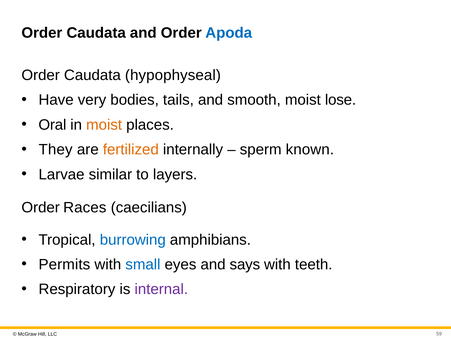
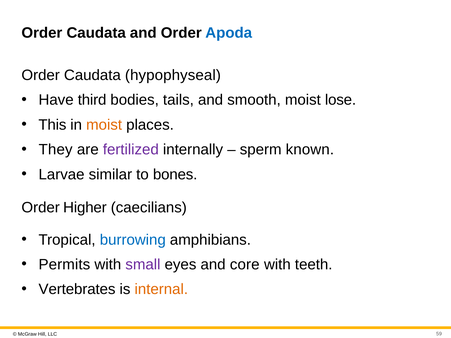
very: very -> third (92, 100)
Oral: Oral -> This (52, 125)
fertilized colour: orange -> purple (131, 150)
layers: layers -> bones (175, 175)
Races: Races -> Higher (85, 208)
small colour: blue -> purple (143, 265)
says: says -> core (245, 265)
Respiratory: Respiratory -> Vertebrates (77, 290)
internal colour: purple -> orange (161, 290)
